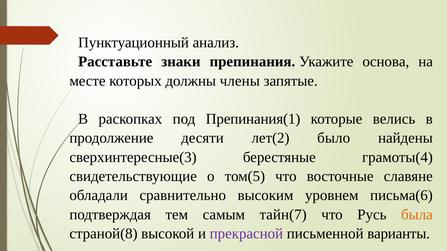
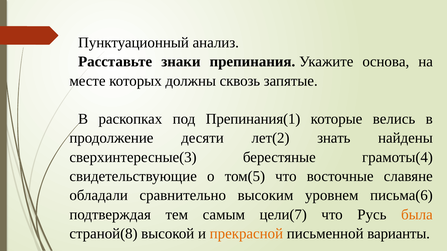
члены: члены -> сквозь (240, 81)
было: было -> знать (334, 138)
тайн(7: тайн(7 -> цели(7 (283, 215)
прекрасной colour: purple -> orange (246, 234)
